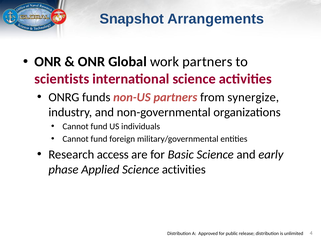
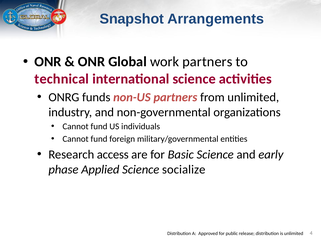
scientists: scientists -> technical (62, 79)
from synergize: synergize -> unlimited (253, 98)
Applied Science activities: activities -> socialize (184, 170)
